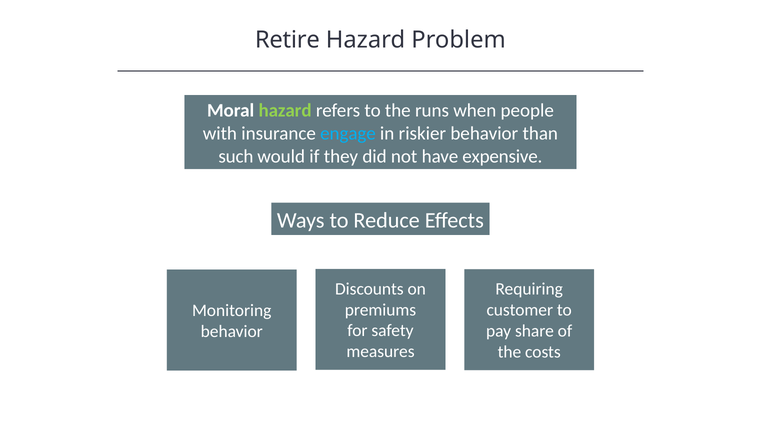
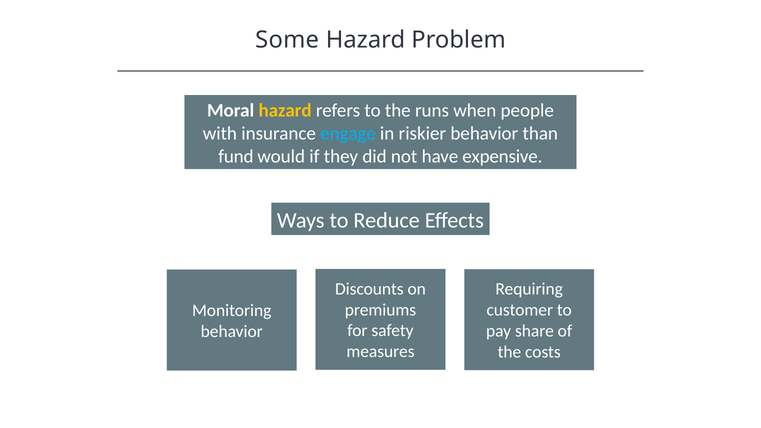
Retire: Retire -> Some (287, 40)
hazard colour: light green -> yellow (285, 111)
such: such -> fund (236, 156)
